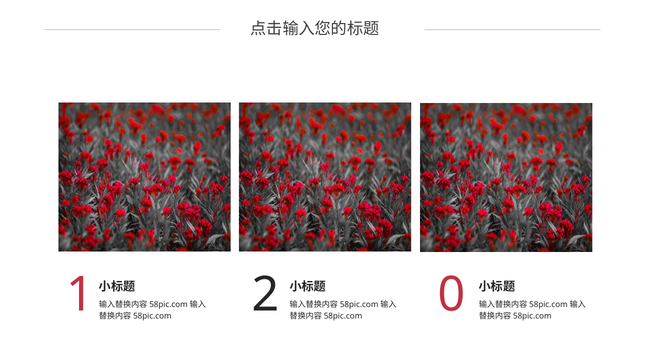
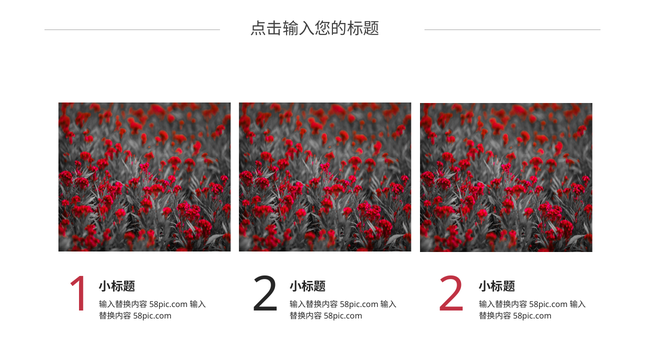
2 0: 0 -> 2 (451, 295)
